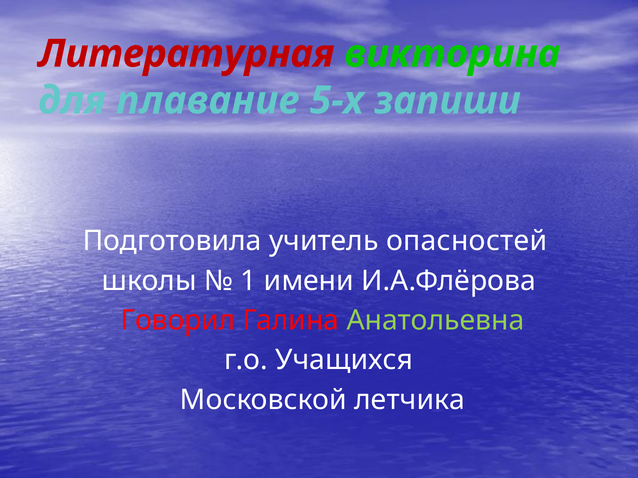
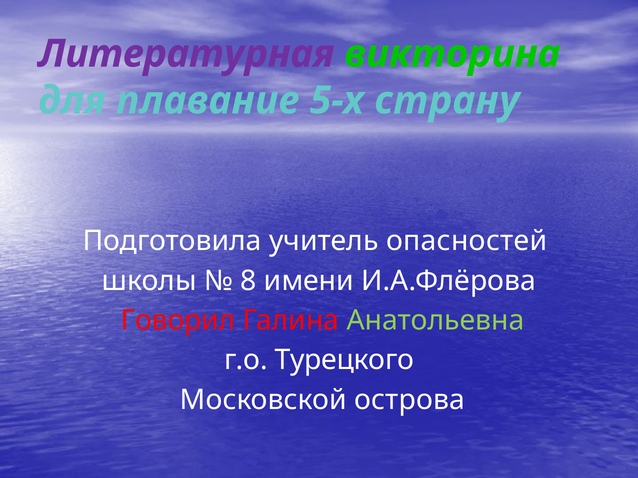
Литературная colour: red -> purple (186, 54)
запиши: запиши -> страну (447, 101)
1: 1 -> 8 (248, 281)
Учащихся: Учащихся -> Турецкого (344, 360)
летчика: летчика -> острова (410, 400)
